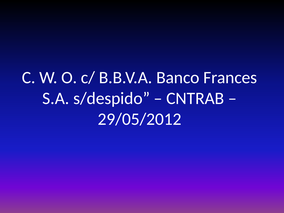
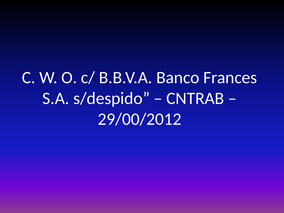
29/05/2012: 29/05/2012 -> 29/00/2012 (140, 119)
